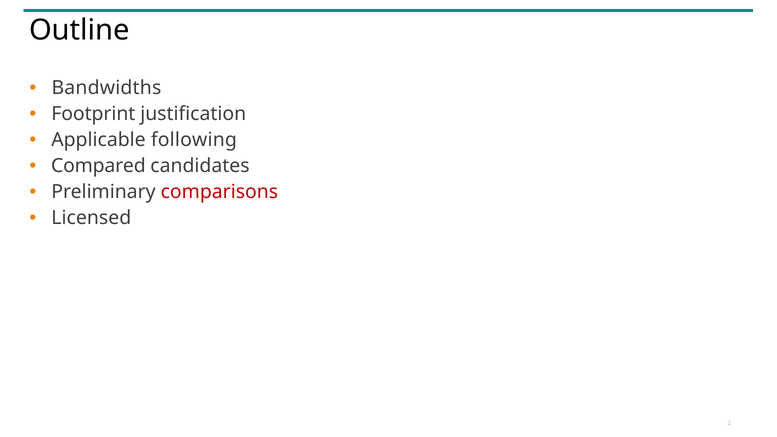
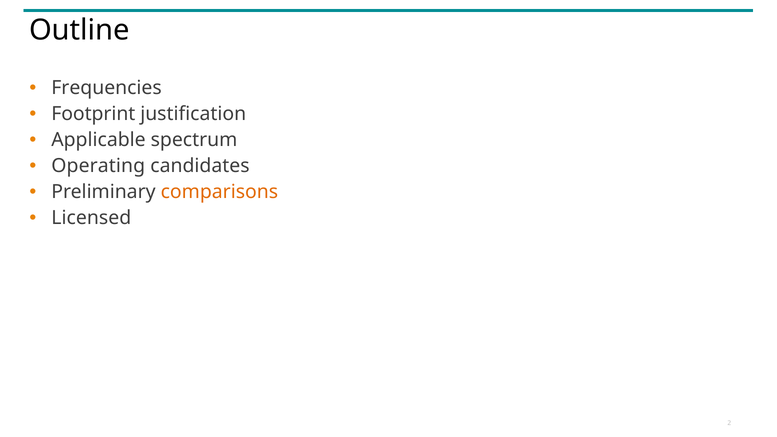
Bandwidths: Bandwidths -> Frequencies (107, 88)
following: following -> spectrum (194, 140)
Compared: Compared -> Operating (98, 166)
comparisons colour: red -> orange (219, 192)
